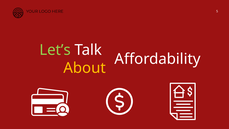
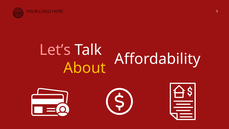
Let’s colour: light green -> pink (55, 50)
